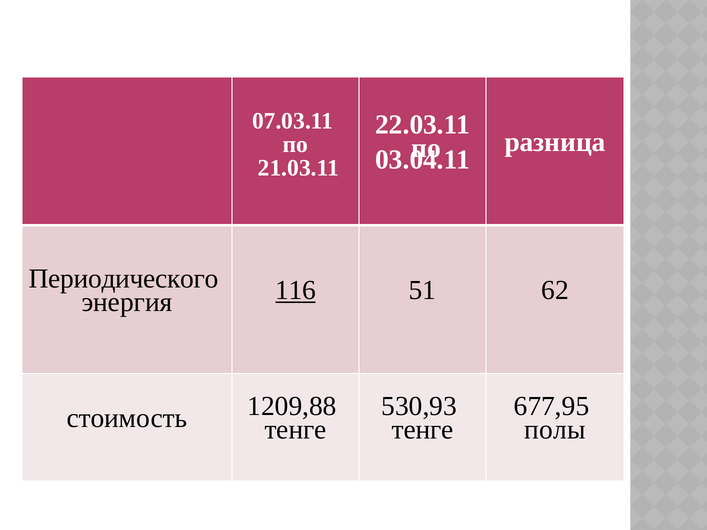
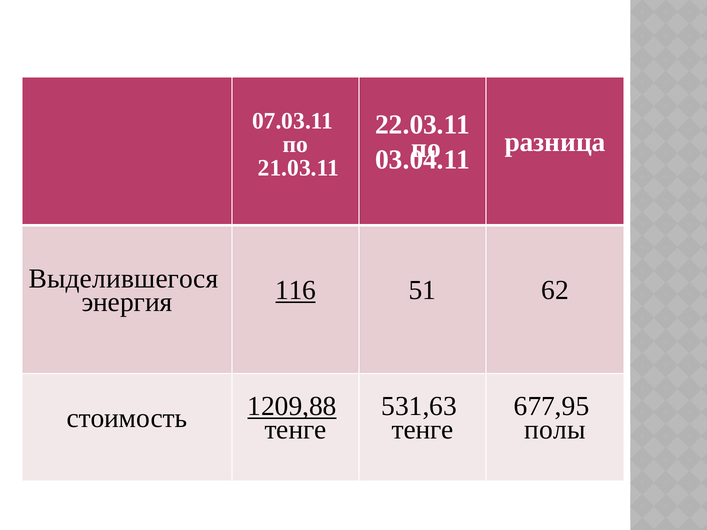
Периодического: Периодического -> Выделившегося (123, 279)
530,93: 530,93 -> 531,63 (419, 407)
1209,88 underline: none -> present (292, 407)
